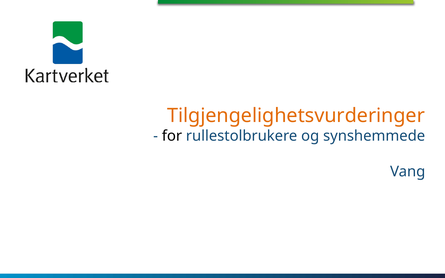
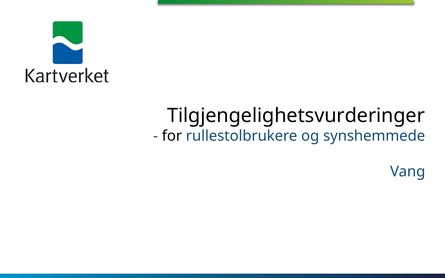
Tilgjengelighetsvurderinger colour: orange -> black (296, 116)
